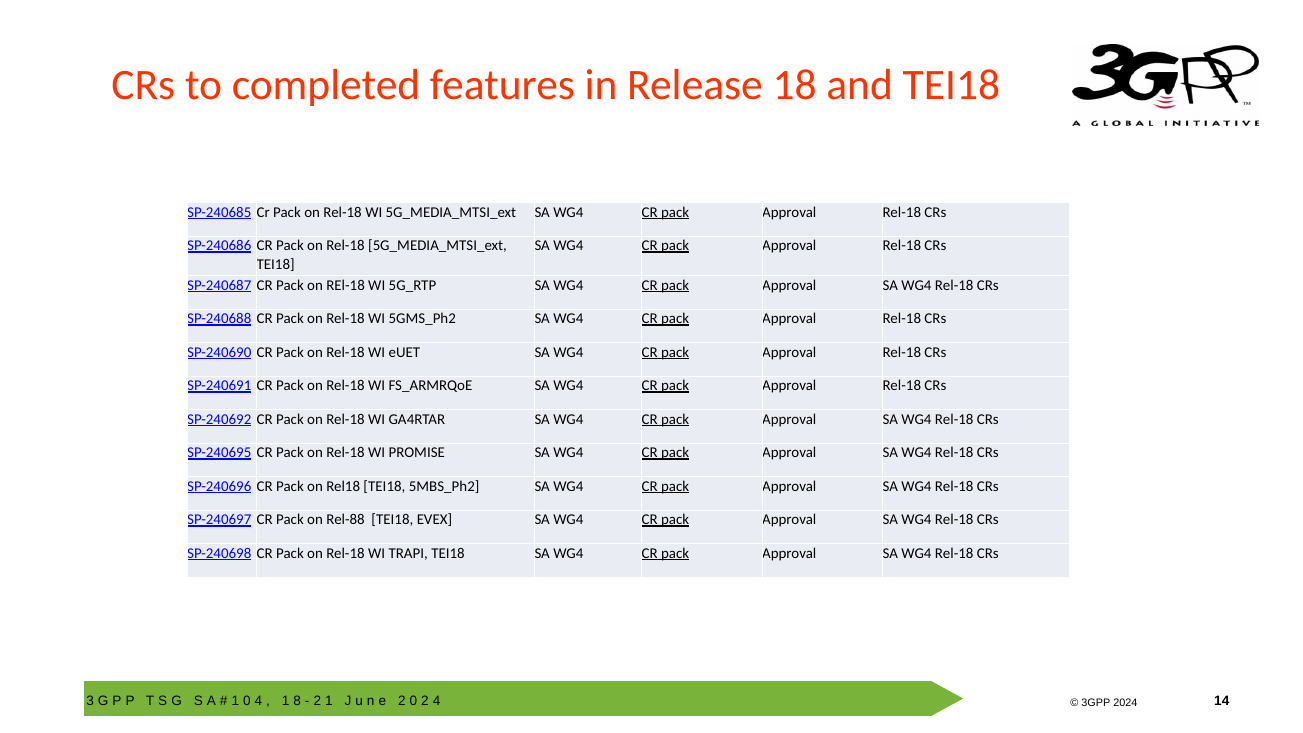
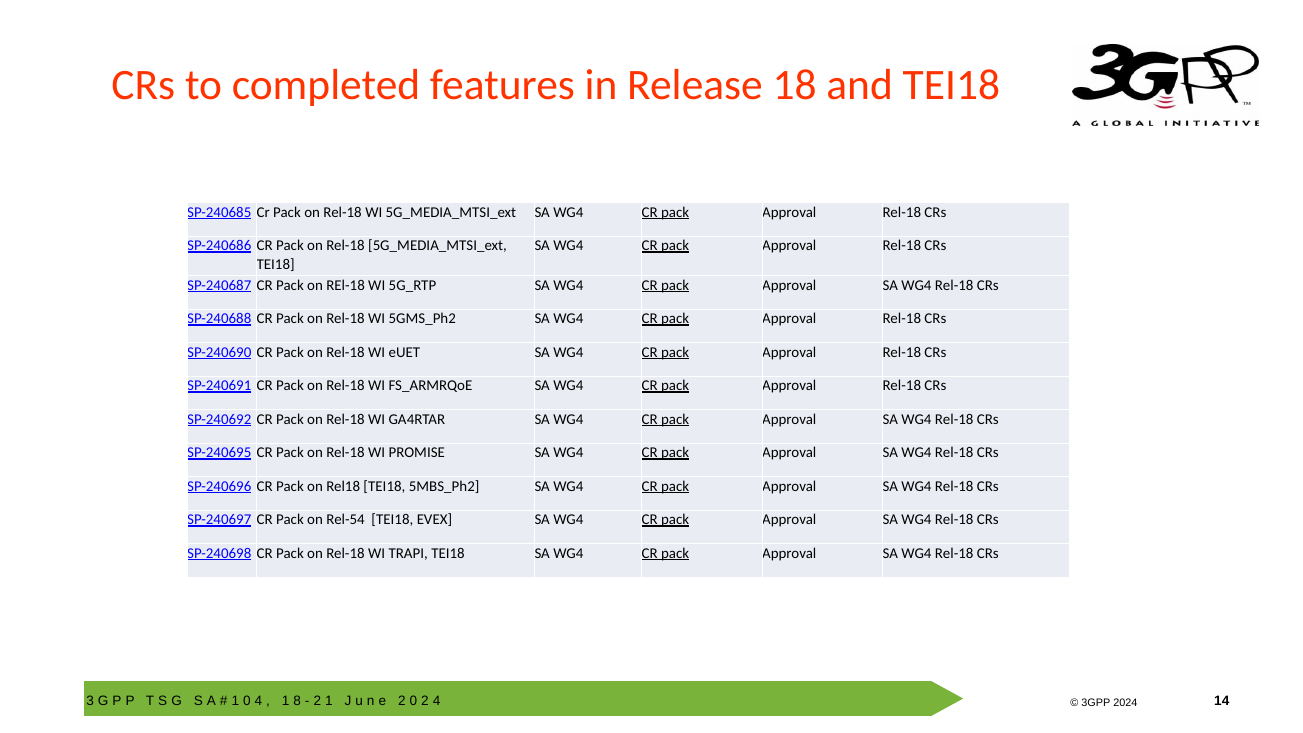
Rel-88: Rel-88 -> Rel-54 (346, 520)
